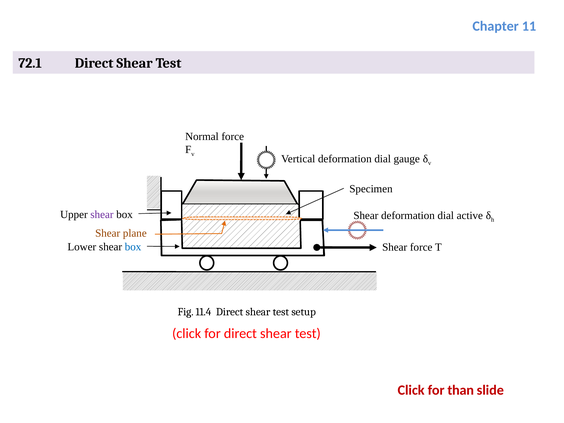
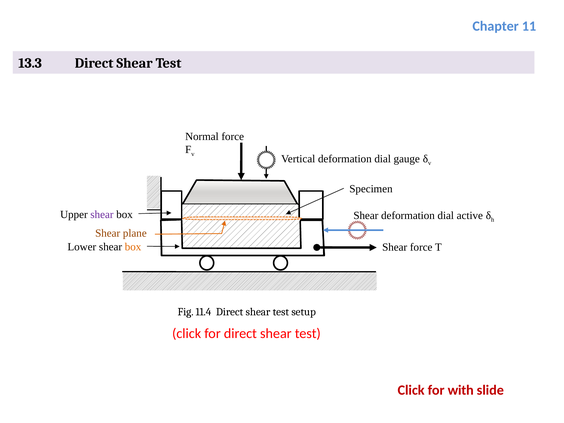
72.1: 72.1 -> 13.3 (30, 63)
box colour: blue -> orange (133, 247)
than: than -> with (461, 390)
